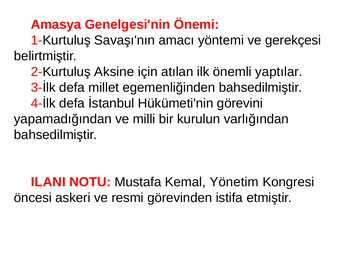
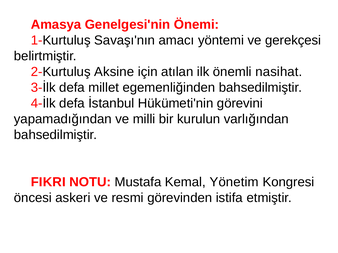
yaptılar: yaptılar -> nasihat (279, 72)
ILANI: ILANI -> FIKRI (48, 182)
